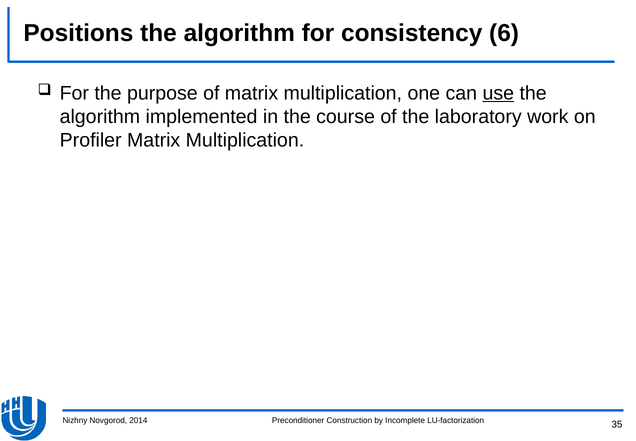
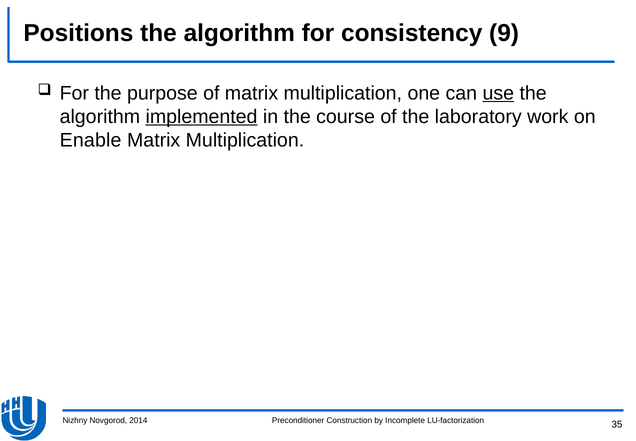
6: 6 -> 9 (504, 33)
implemented underline: none -> present (202, 116)
Profiler: Profiler -> Enable (91, 140)
